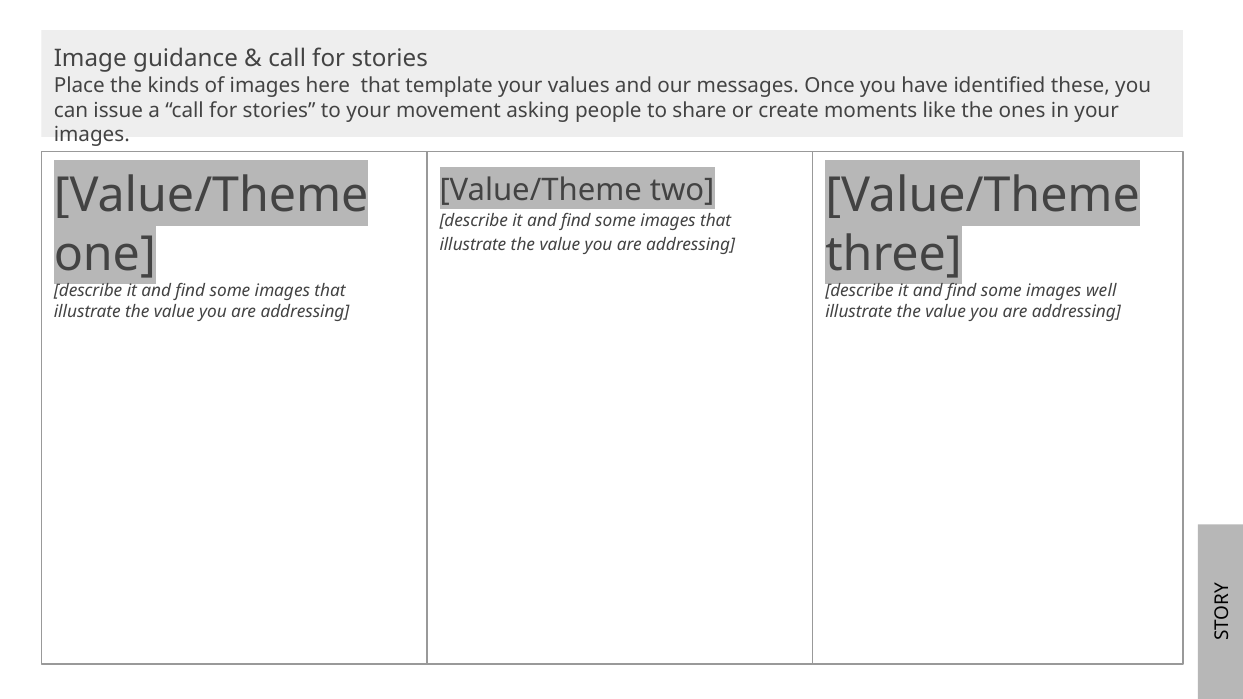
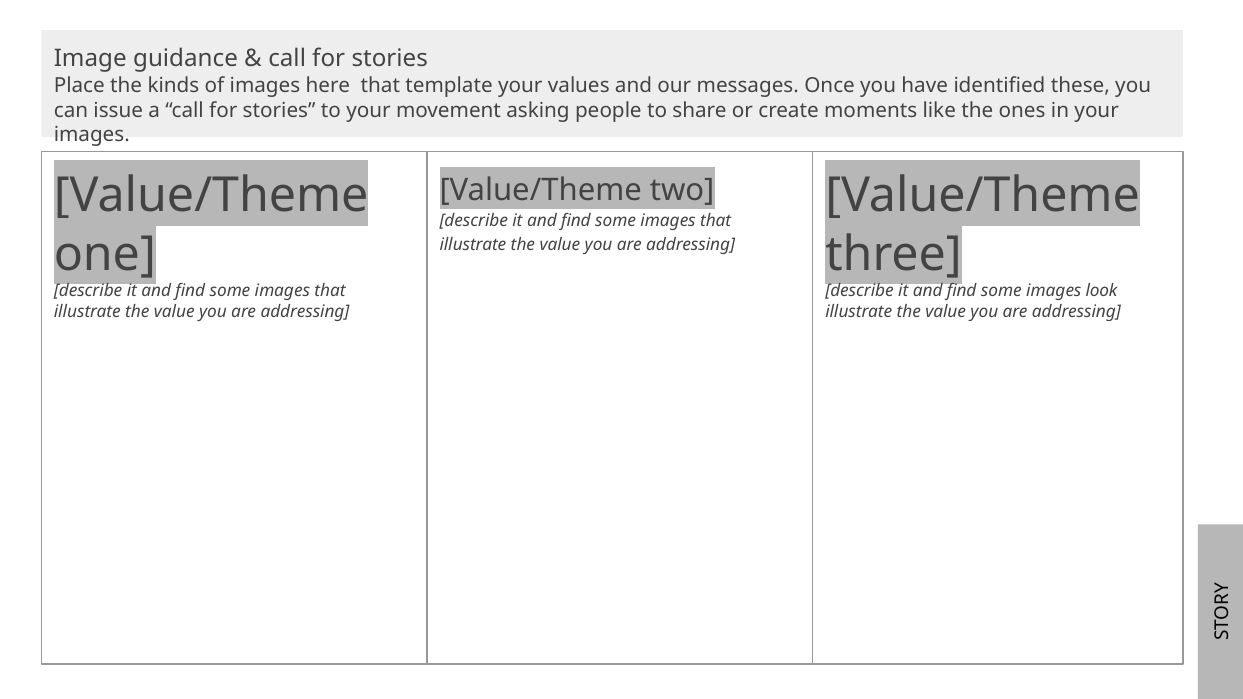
well: well -> look (1101, 291)
